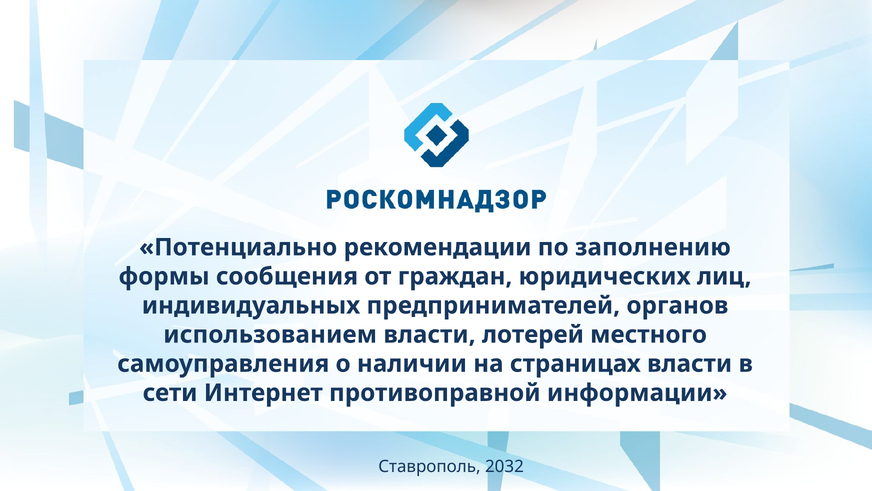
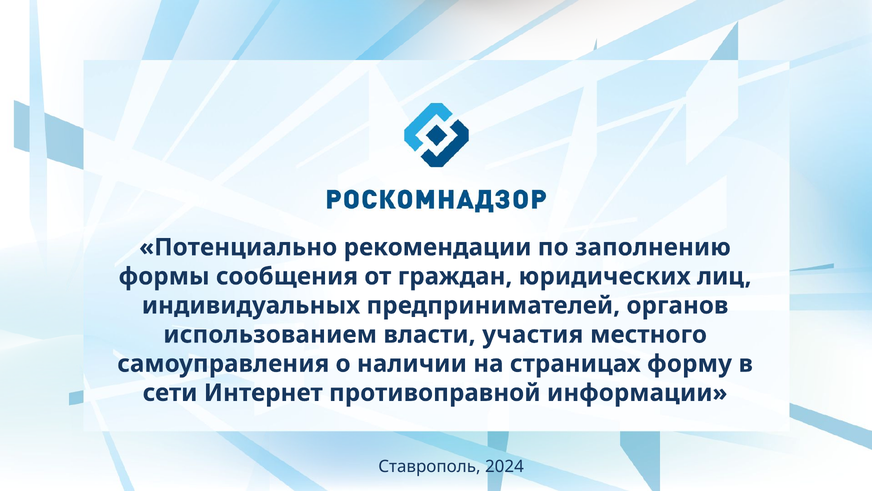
лотерей: лотерей -> участия (533, 334)
страницах власти: власти -> форму (690, 363)
2032: 2032 -> 2024 (504, 466)
